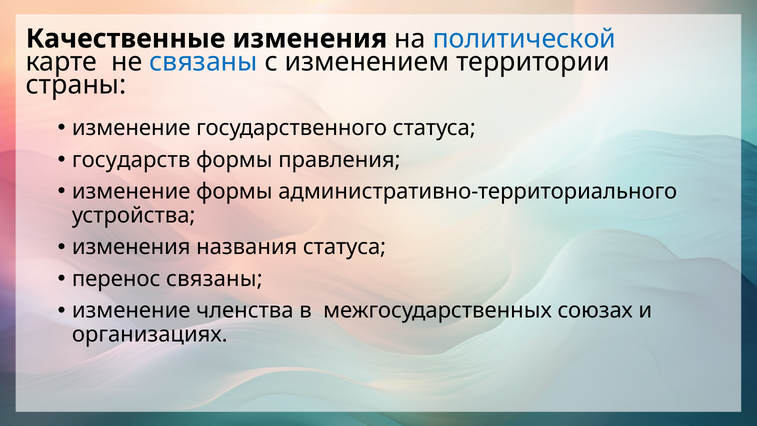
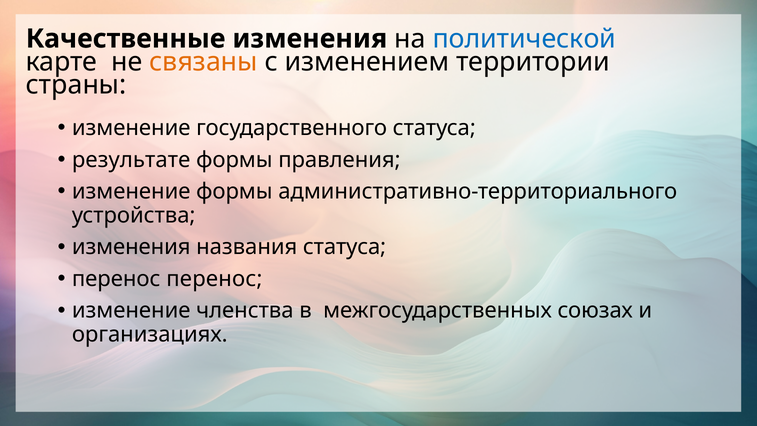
связаны colour: blue -> orange (203, 62)
государств: государств -> результате (131, 160)
перенос связаны: связаны -> перенос (214, 279)
